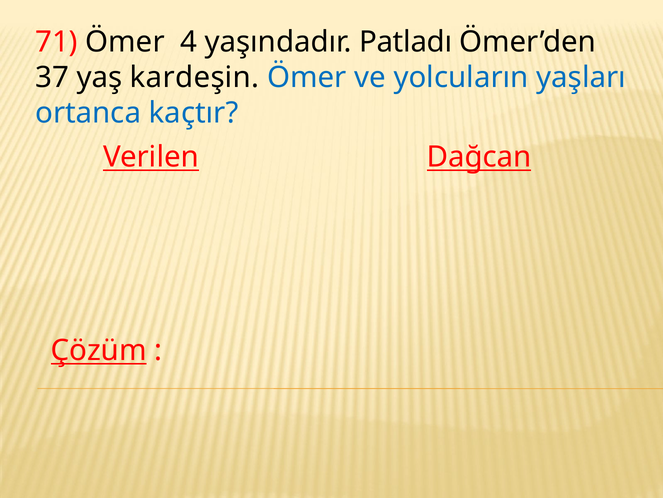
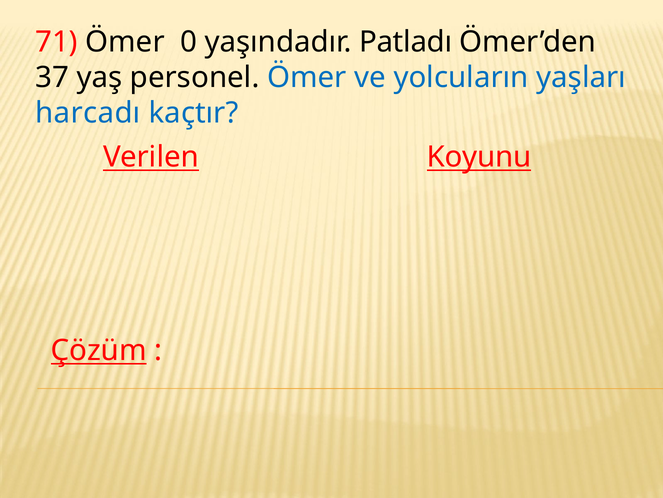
4: 4 -> 0 (188, 42)
kardeşin: kardeşin -> personel (195, 77)
ortanca: ortanca -> harcadı (88, 113)
Dağcan: Dağcan -> Koyunu (479, 157)
